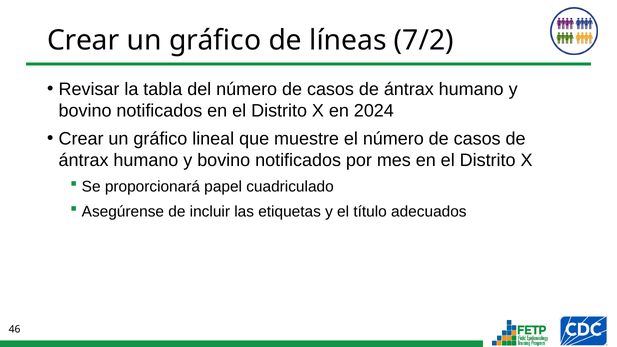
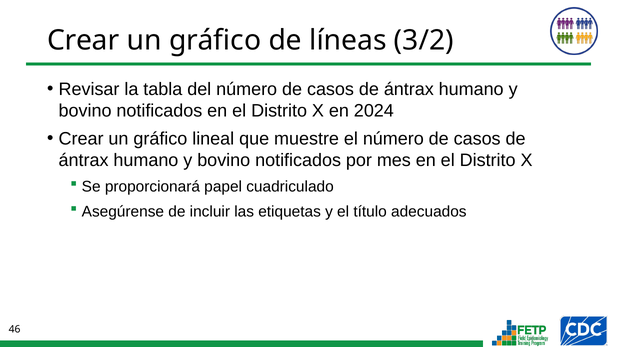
7/2: 7/2 -> 3/2 (424, 41)
